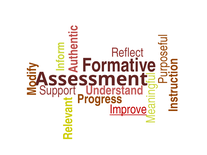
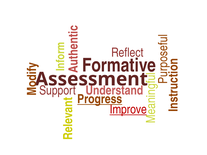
Progress underline: none -> present (100, 99)
